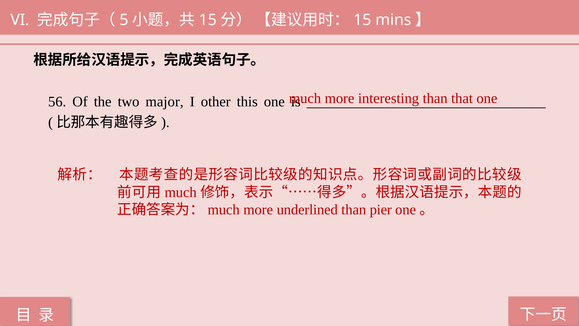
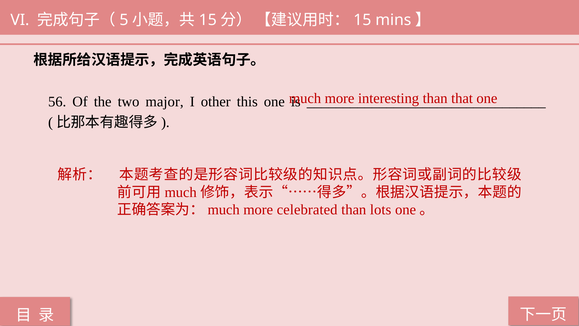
underlined: underlined -> celebrated (307, 209)
pier: pier -> lots (381, 209)
